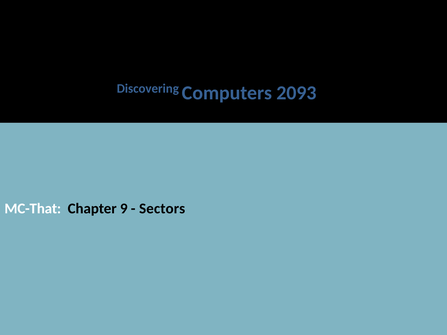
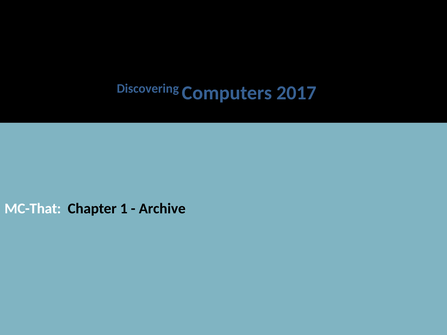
2093: 2093 -> 2017 (297, 93)
9: 9 -> 1 (124, 209)
Sectors: Sectors -> Archive (162, 209)
